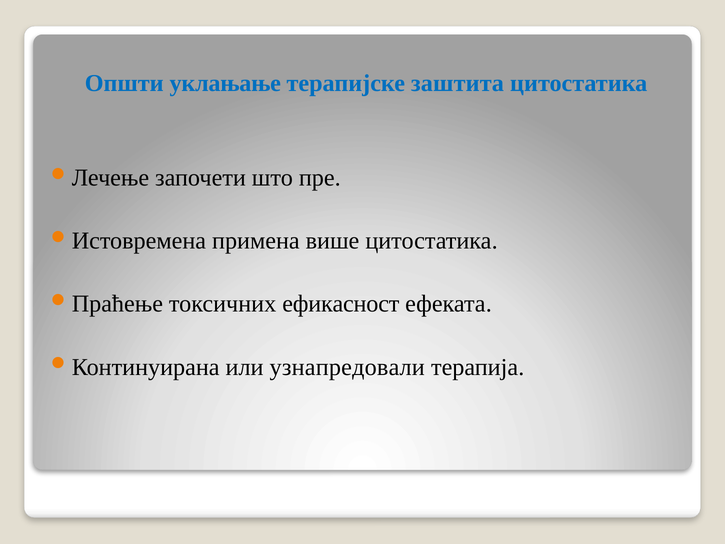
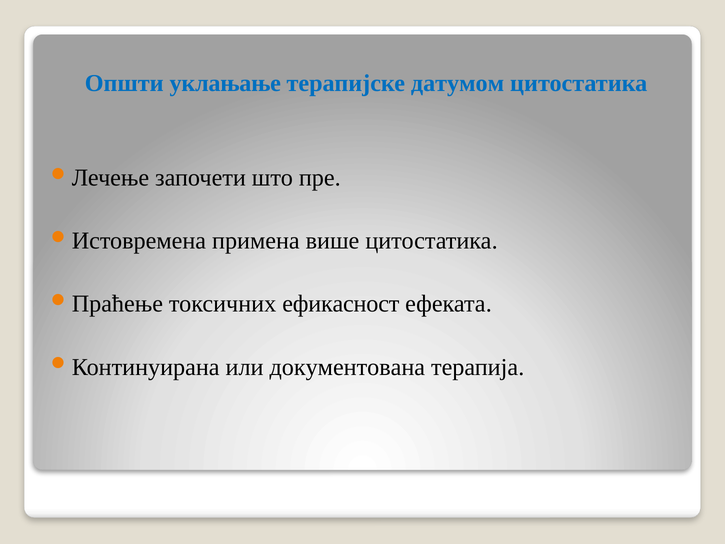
заштита: заштита -> датумом (458, 83)
узнапредовали: узнапредовали -> документована (347, 367)
